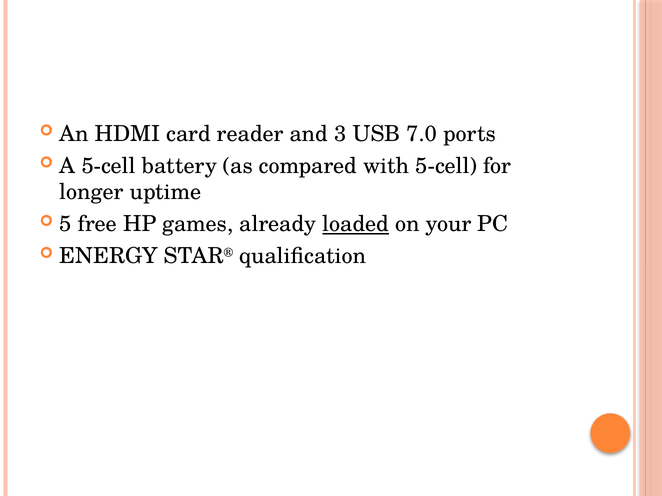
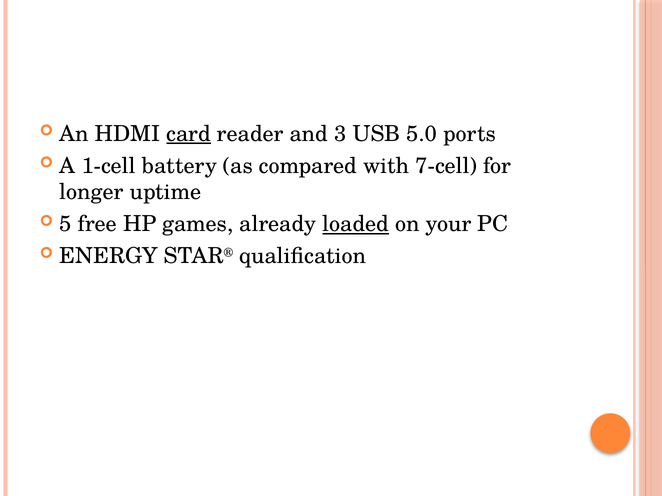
card underline: none -> present (189, 134)
7.0: 7.0 -> 5.0 (422, 134)
A 5-cell: 5-cell -> 1-cell (109, 166)
with 5-cell: 5-cell -> 7-cell (446, 166)
